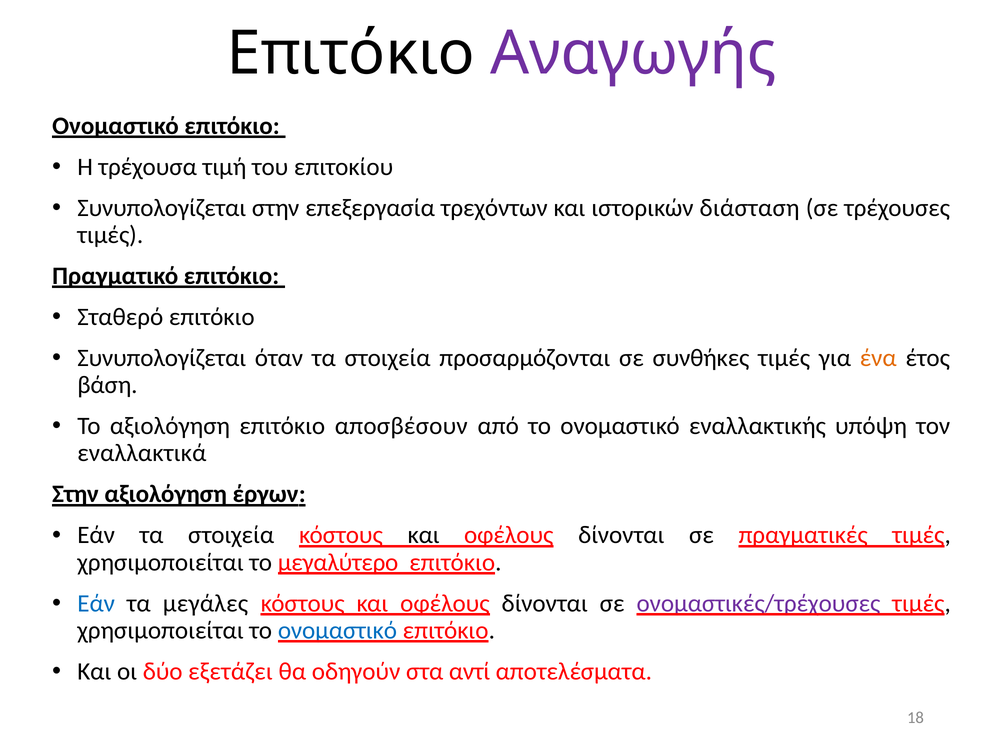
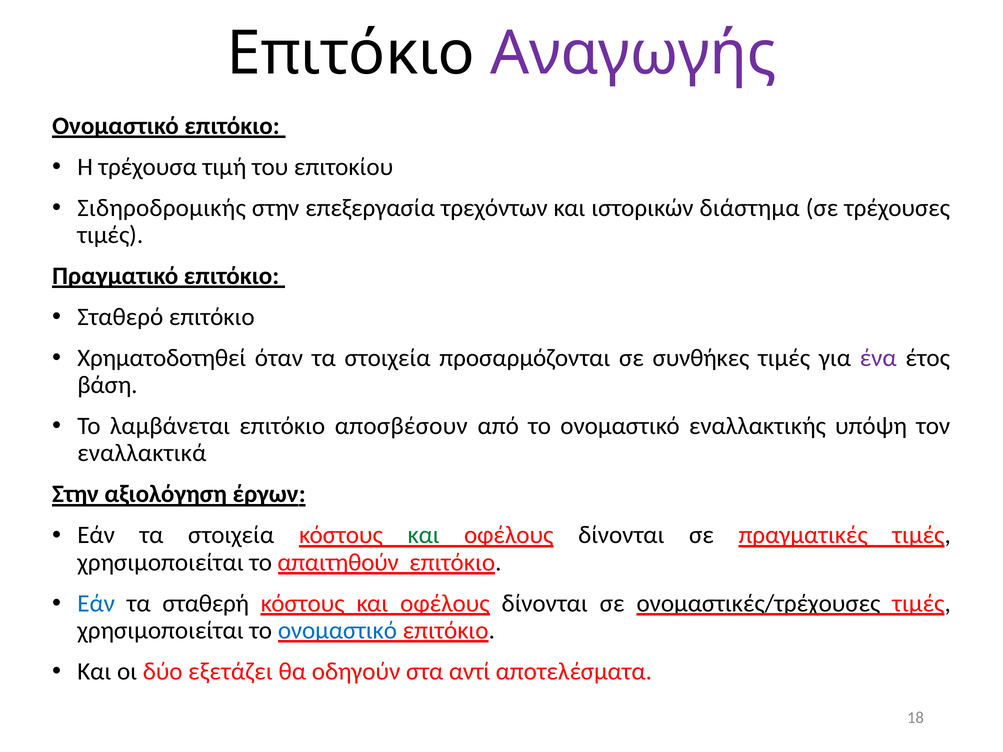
Συνυπολογίζεται: Συνυπολογίζεται -> Σιδηροδρομικής (162, 208)
διάσταση: διάσταση -> διάστημα (750, 208)
Συνυπολογίζεται: Συνυπολογίζεται -> Χρηματοδοτηθεί (162, 358)
ένα colour: orange -> purple (878, 358)
Το αξιολόγηση: αξιολόγηση -> λαμβάνεται (170, 426)
και colour: black -> green (424, 535)
μεγαλύτερο: μεγαλύτερο -> απαιτηθούν (338, 562)
μεγάλες: μεγάλες -> σταθερή (206, 603)
ονομαστικές/τρέχουσες colour: purple -> black (758, 603)
